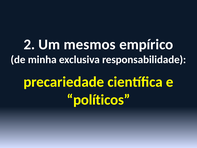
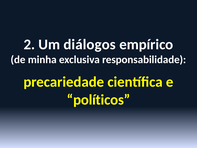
mesmos: mesmos -> diálogos (90, 44)
